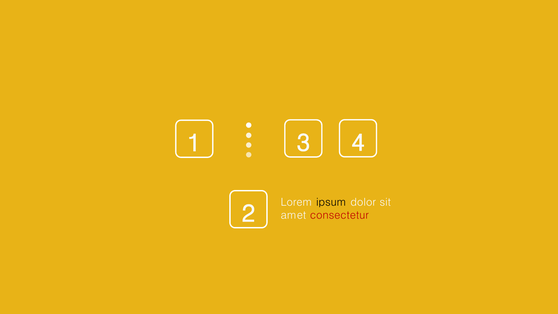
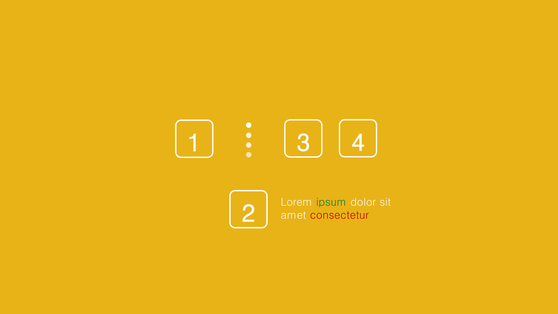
ipsum colour: black -> green (331, 202)
